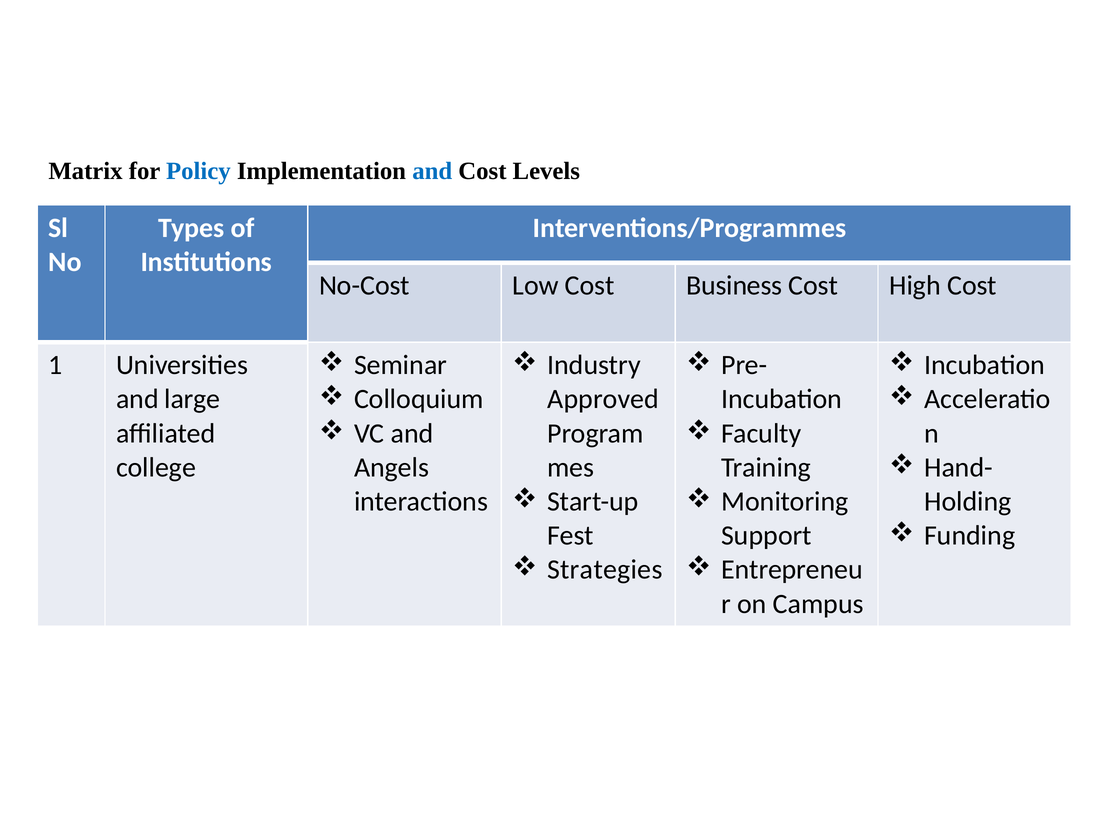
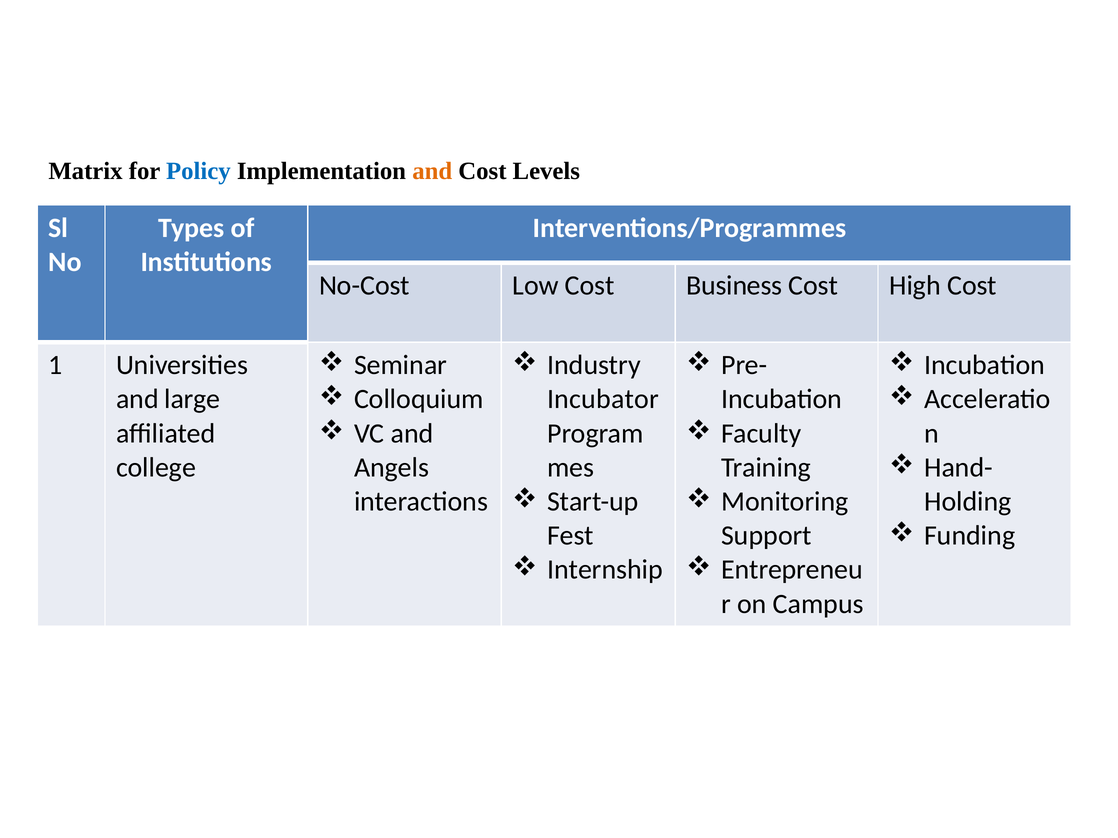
and colour: blue -> orange (432, 171)
Approved: Approved -> Incubator (603, 400)
Strategies: Strategies -> Internship (605, 570)
